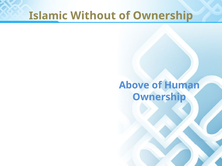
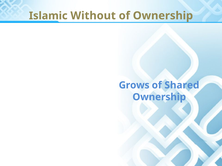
Above: Above -> Grows (134, 85)
Human: Human -> Shared (182, 85)
